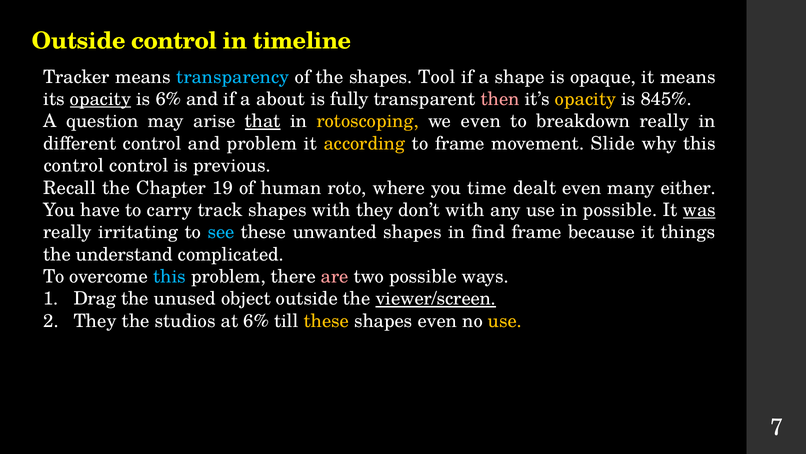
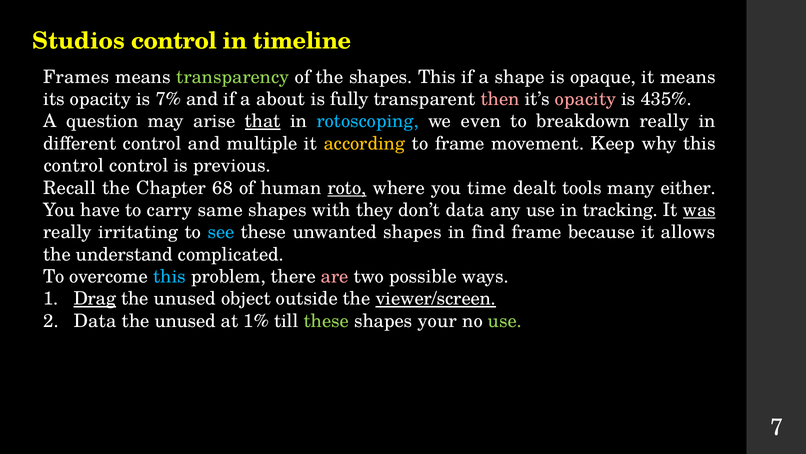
Outside: Outside -> Studios (79, 41)
Tracker: Tracker -> Frames (76, 77)
transparency colour: light blue -> light green (233, 77)
shapes Tool: Tool -> This (437, 77)
opacity underline: present -> none (100, 99)
is 6%: 6% -> 7% (168, 99)
opacity colour: yellow -> pink (586, 99)
845%: 845% -> 435% (666, 99)
rotoscoping colour: yellow -> light blue (368, 121)
and problem: problem -> multiple (262, 143)
Slide: Slide -> Keep (613, 143)
19: 19 -> 68 (223, 188)
roto underline: none -> present (347, 188)
dealt even: even -> tools (582, 188)
track: track -> same (220, 210)
don’t with: with -> data (465, 210)
in possible: possible -> tracking (620, 210)
things: things -> allows (688, 232)
Drag underline: none -> present (95, 298)
They: They -> Data (95, 321)
studios: studios -> unused (185, 321)
at 6%: 6% -> 1% (256, 321)
these colour: yellow -> light green (326, 321)
shapes even: even -> your (437, 321)
use colour: yellow -> light green (505, 321)
